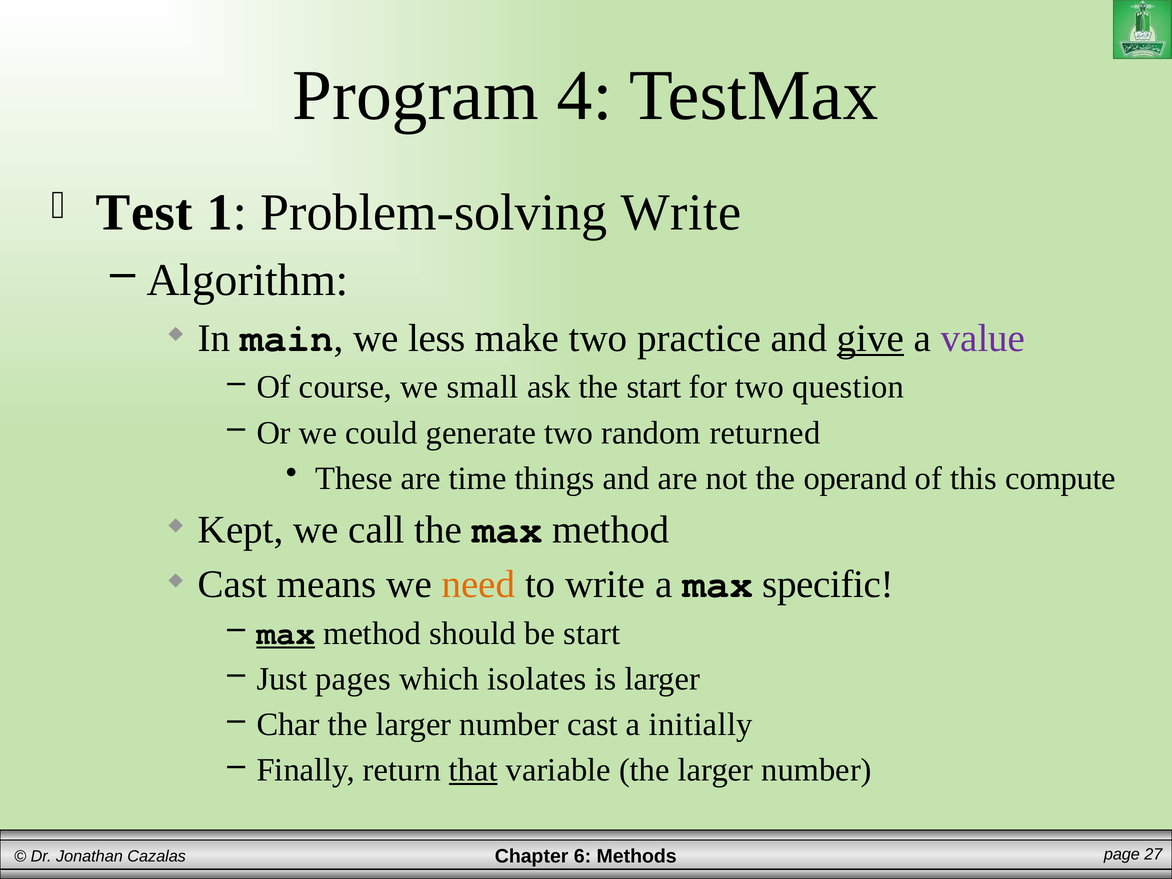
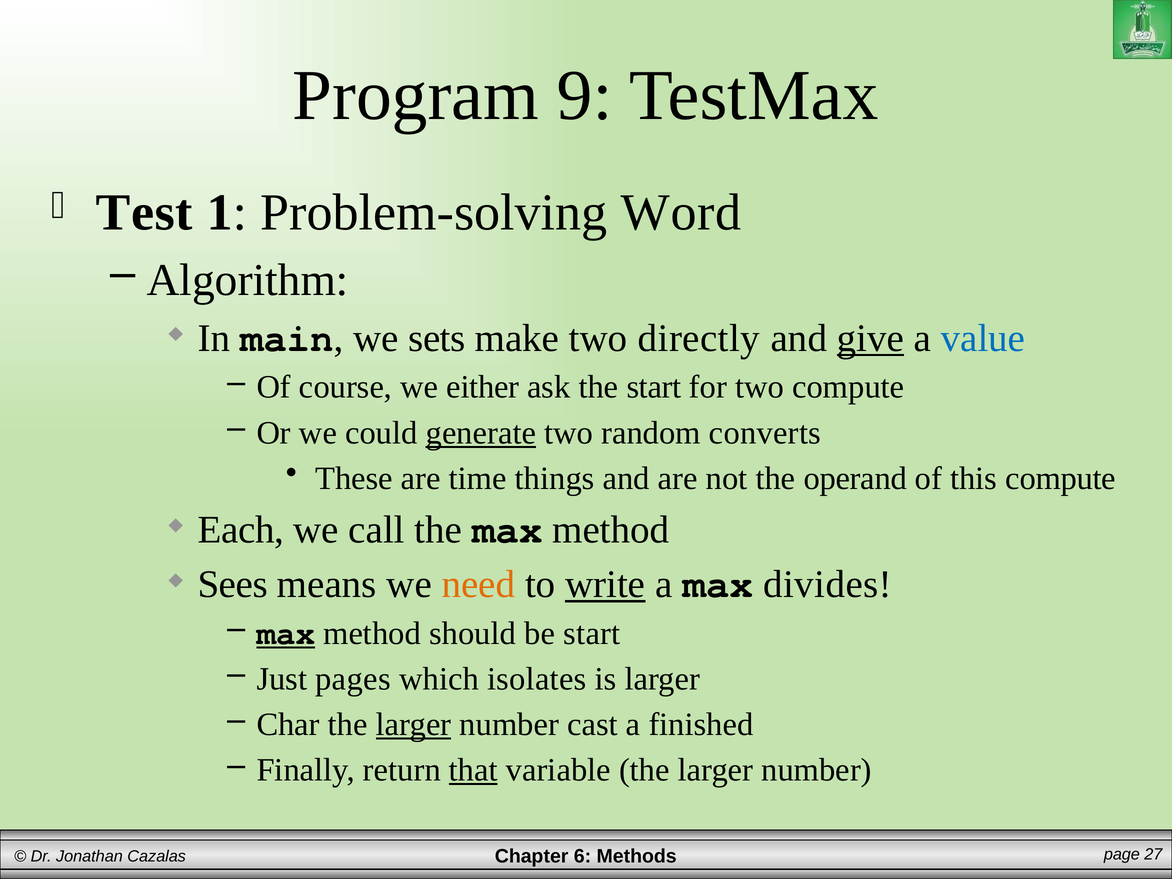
4: 4 -> 9 (585, 96)
Problem-solving Write: Write -> Word (681, 213)
less: less -> sets (437, 338)
practice: practice -> directly (699, 338)
value colour: purple -> blue (983, 338)
small: small -> either (483, 387)
two question: question -> compute (848, 387)
generate underline: none -> present (481, 433)
returned: returned -> converts (765, 433)
Kept: Kept -> Each (241, 530)
Cast: Cast -> Sees (233, 584)
write underline: none -> present (605, 584)
specific: specific -> divides (828, 584)
larger underline: none -> present (414, 725)
initially: initially -> finished (701, 725)
